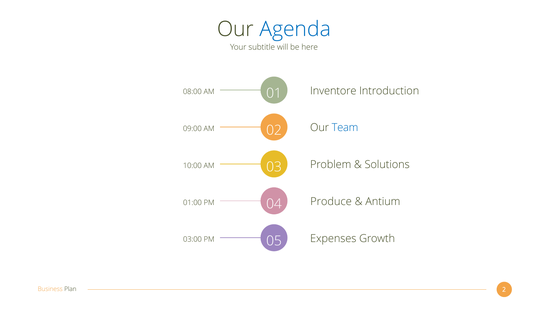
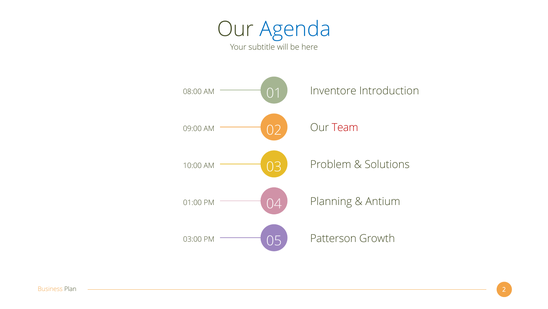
Team colour: blue -> red (345, 127)
Produce: Produce -> Planning (331, 201)
Expenses: Expenses -> Patterson (333, 238)
